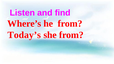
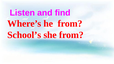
Today’s: Today’s -> School’s (24, 35)
